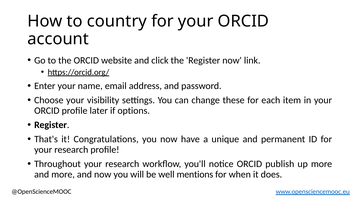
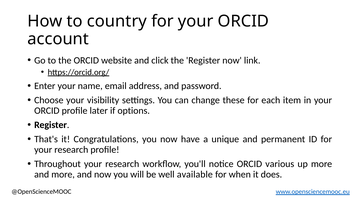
publish: publish -> various (280, 164)
mentions: mentions -> available (195, 175)
